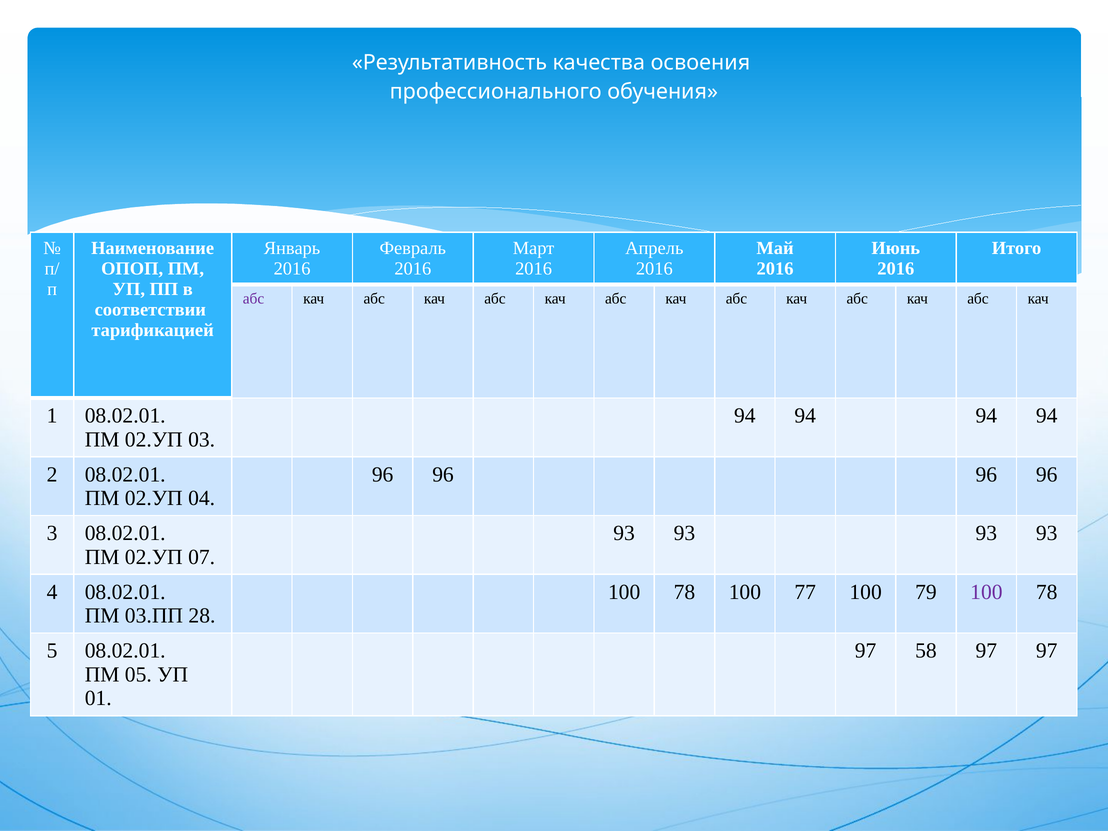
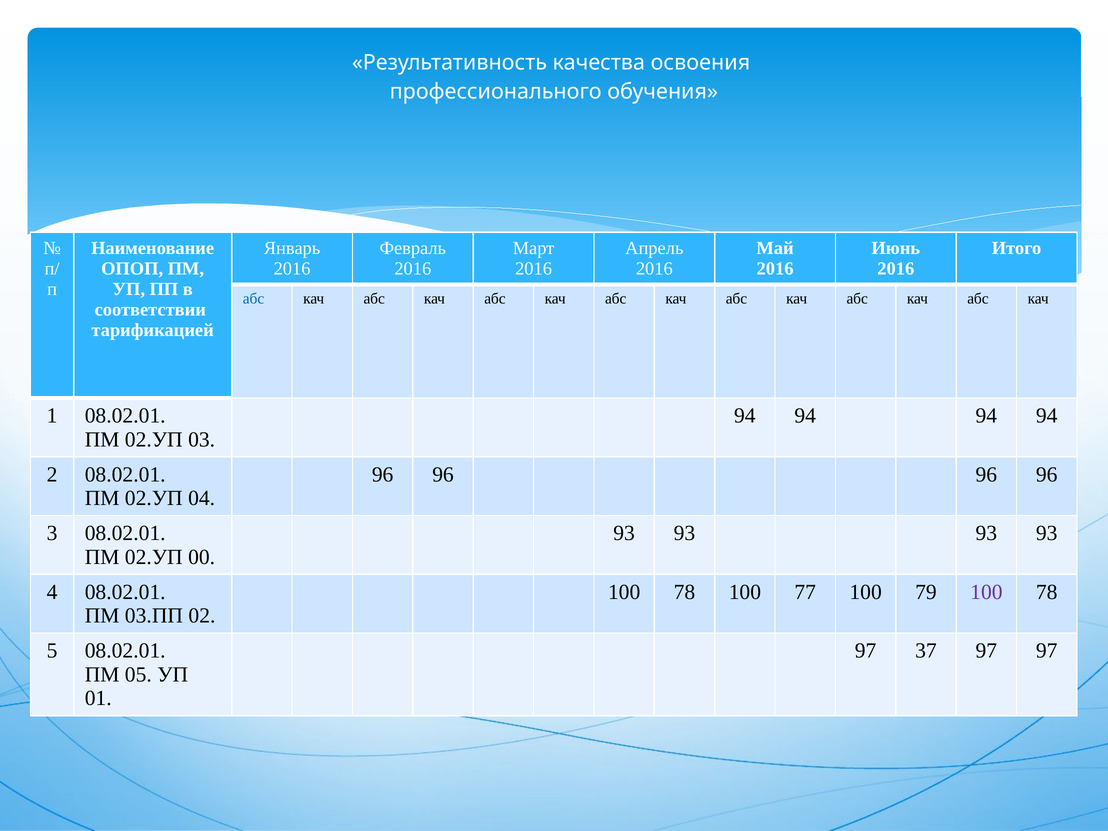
абс colour: purple -> blue (254, 299)
07: 07 -> 00 (202, 557)
28: 28 -> 02 (202, 616)
58: 58 -> 37 (926, 651)
